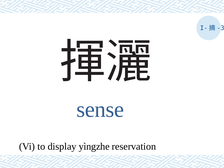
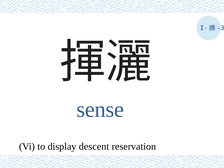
yìngzhe: yìngzhe -> descent (94, 146)
